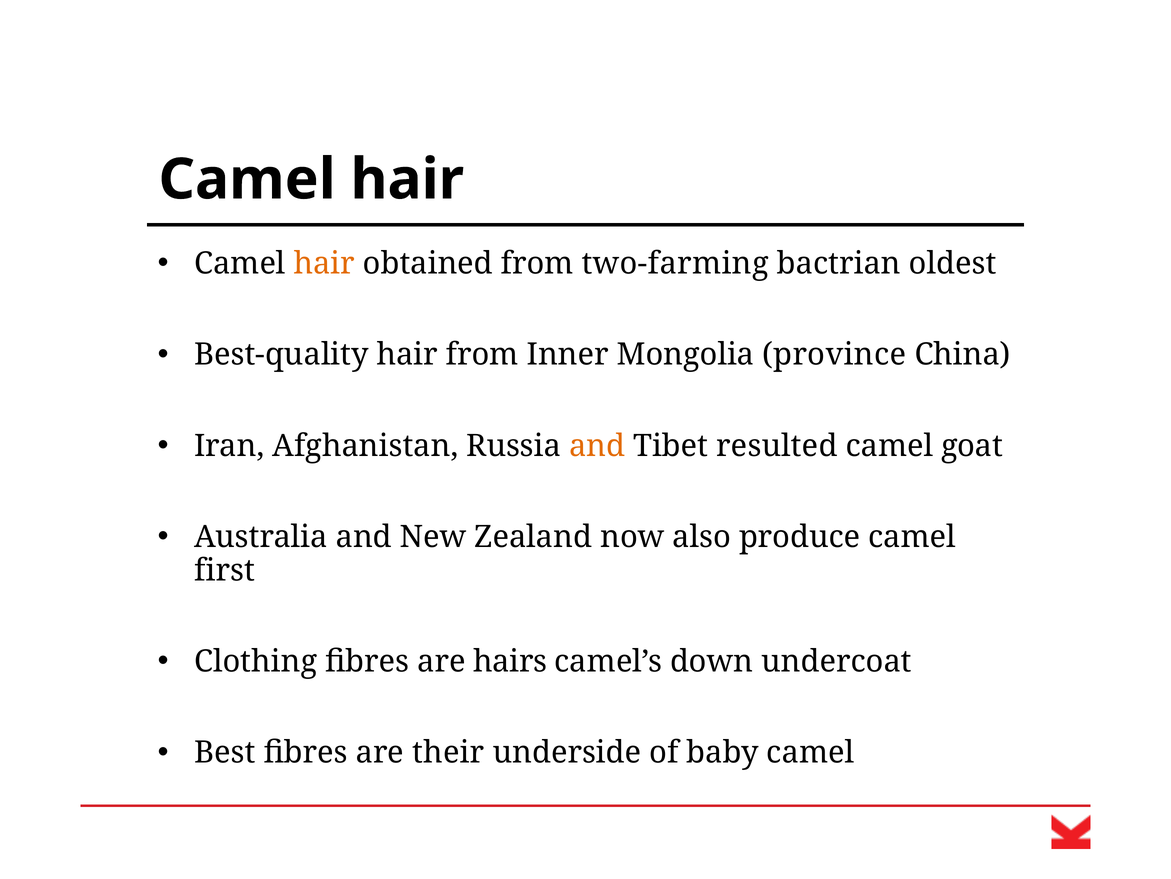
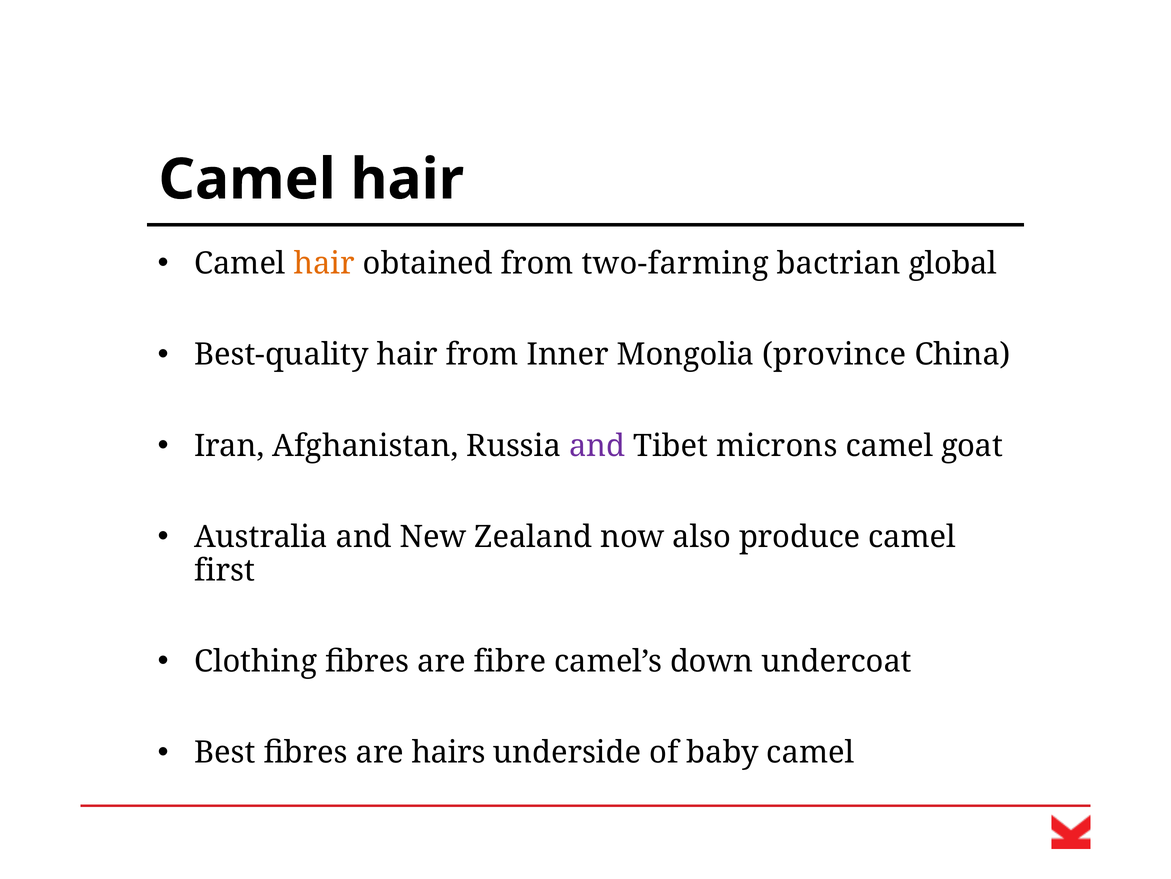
oldest: oldest -> global (953, 263)
and colour: orange -> purple (597, 445)
resulted: resulted -> microns (777, 445)
hairs: hairs -> fibre (510, 661)
their: their -> hairs (449, 752)
